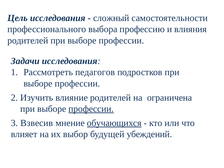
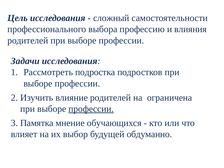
педагогов: педагогов -> подростка (95, 72)
Взвесив: Взвесив -> Памятка (37, 123)
обучающихся underline: present -> none (114, 123)
убеждений: убеждений -> обдуманно (149, 134)
